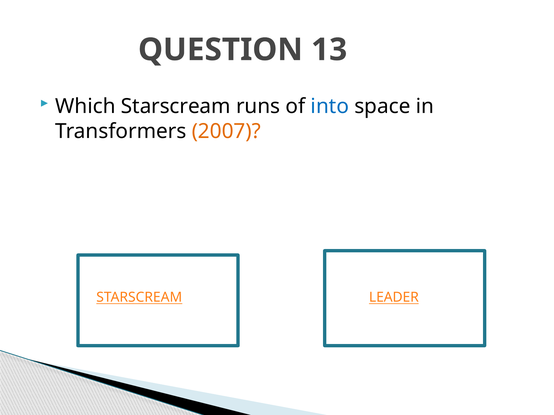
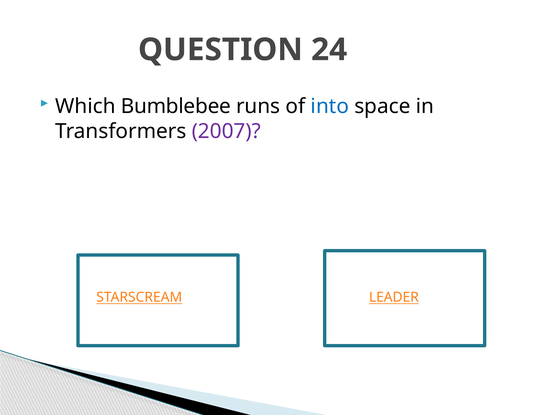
13: 13 -> 24 (329, 50)
Which Starscream: Starscream -> Bumblebee (176, 106)
2007 colour: orange -> purple (226, 131)
